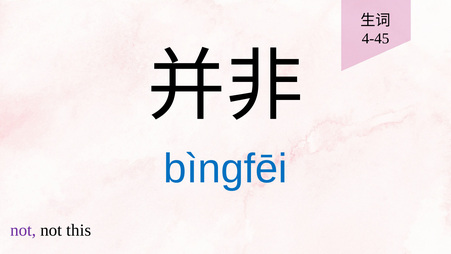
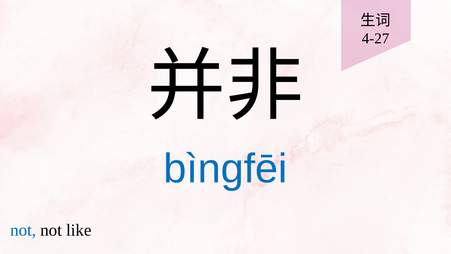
4-45: 4-45 -> 4-27 (376, 38)
not colour: purple -> blue (23, 230)
this: this -> like (79, 230)
